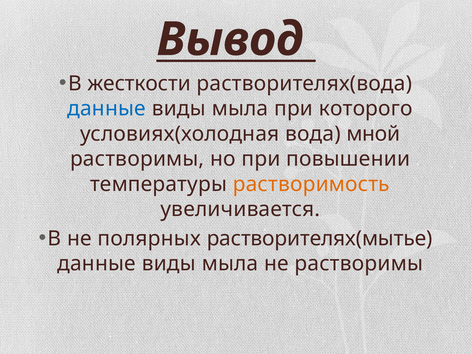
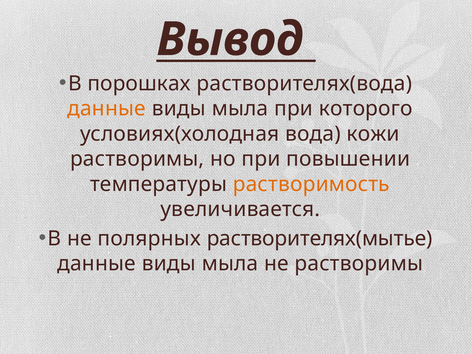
жесткости: жесткости -> порошках (139, 83)
данные colour: blue -> orange (106, 109)
мной: мной -> кожи (373, 134)
